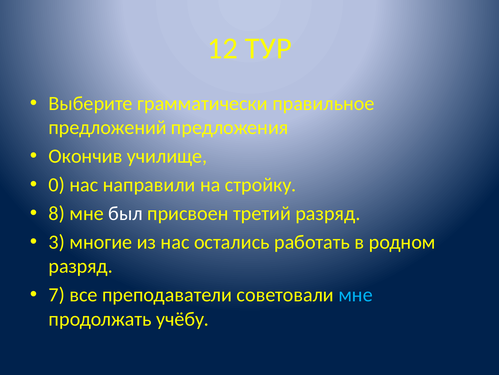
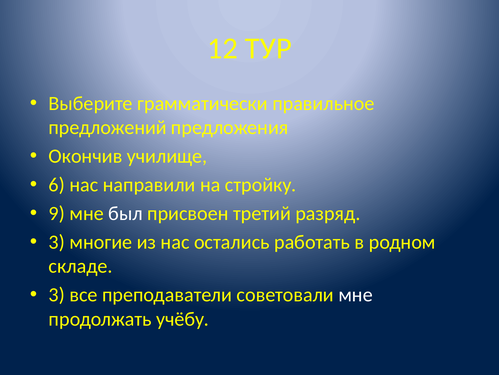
0: 0 -> 6 (57, 185)
8: 8 -> 9 (57, 213)
разряд: разряд -> складе (81, 266)
7: 7 -> 3 (57, 294)
мне colour: light blue -> white (356, 294)
